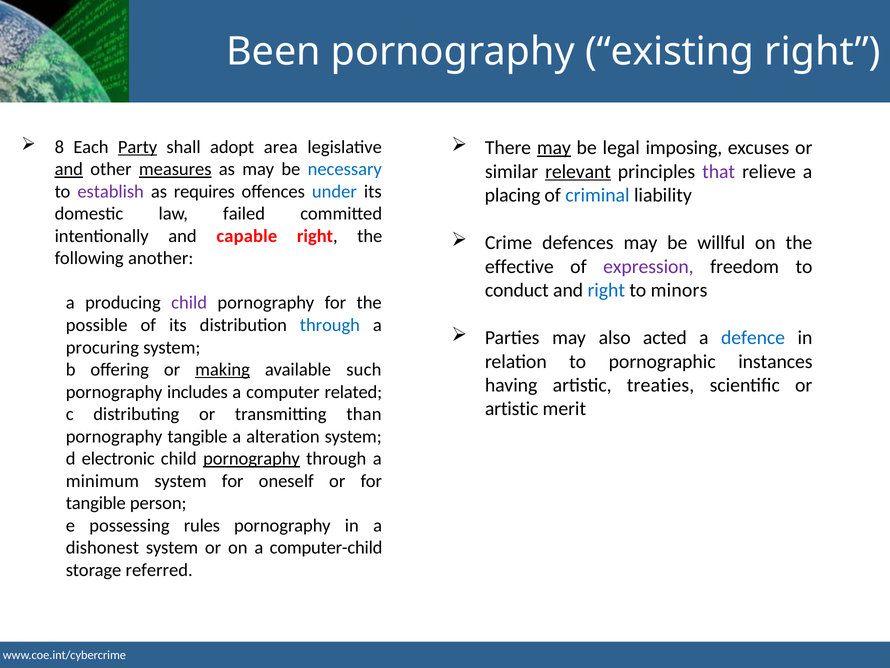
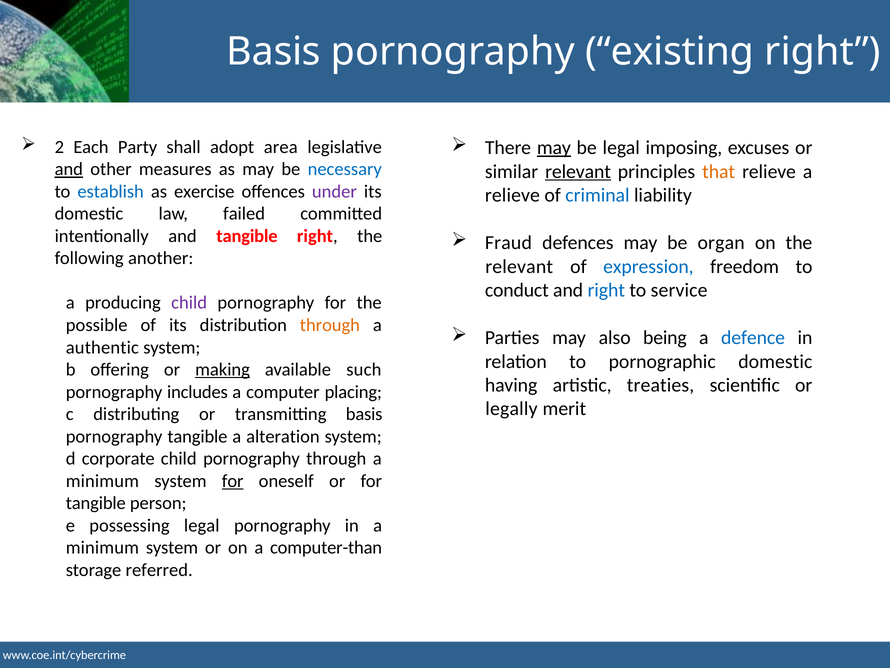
Been: Been -> Basis (274, 52)
8: 8 -> 2 (59, 147)
Party underline: present -> none (138, 147)
measures underline: present -> none (175, 169)
that colour: purple -> orange (719, 171)
establish colour: purple -> blue (111, 191)
requires: requires -> exercise (204, 191)
under colour: blue -> purple (334, 191)
placing: placing -> relieve (512, 195)
and capable: capable -> tangible (247, 236)
Crime: Crime -> Fraud (508, 243)
willful: willful -> organ (721, 243)
effective: effective -> relevant (519, 266)
expression colour: purple -> blue (648, 266)
minors: minors -> service (679, 290)
through colour: blue -> orange (330, 325)
acted: acted -> being (665, 337)
procuring: procuring -> authentic (102, 347)
pornographic instances: instances -> domestic (775, 361)
related: related -> placing (353, 392)
artistic: artistic -> legally (511, 409)
transmitting than: than -> basis (364, 414)
electronic: electronic -> corporate (118, 458)
pornography underline: present -> none (252, 458)
for underline: none -> present (233, 481)
possessing rules: rules -> legal (202, 525)
dishonest: dishonest -> minimum (102, 547)
computer-child: computer-child -> computer-than (326, 547)
